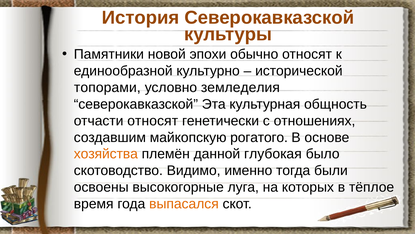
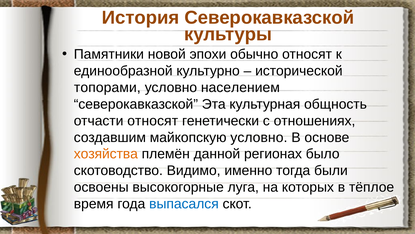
земледелия: земледелия -> населением (240, 87)
майкопскую рогатого: рогатого -> условно (259, 137)
глубокая: глубокая -> регионах (273, 154)
выпасался colour: orange -> blue (184, 204)
